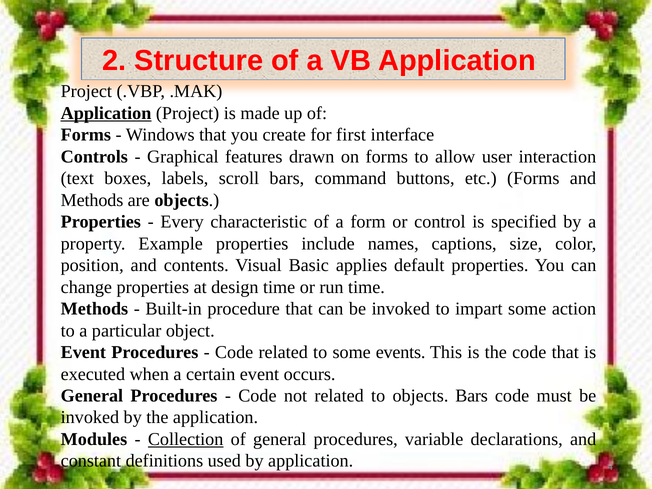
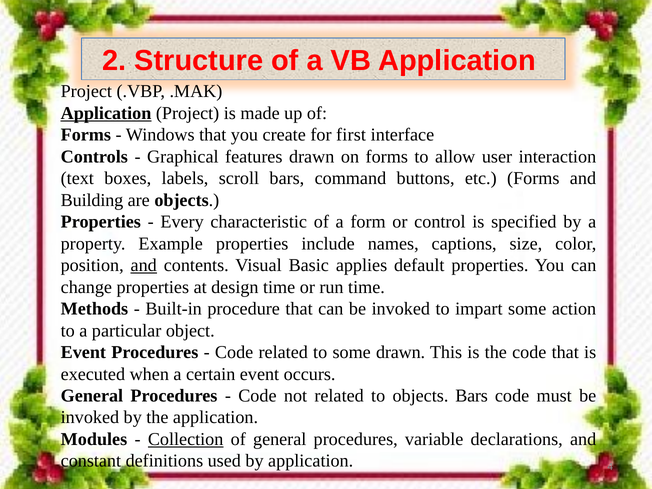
Methods: Methods -> Building (92, 200)
and underline: none -> present (144, 265)
some events: events -> drawn (401, 352)
